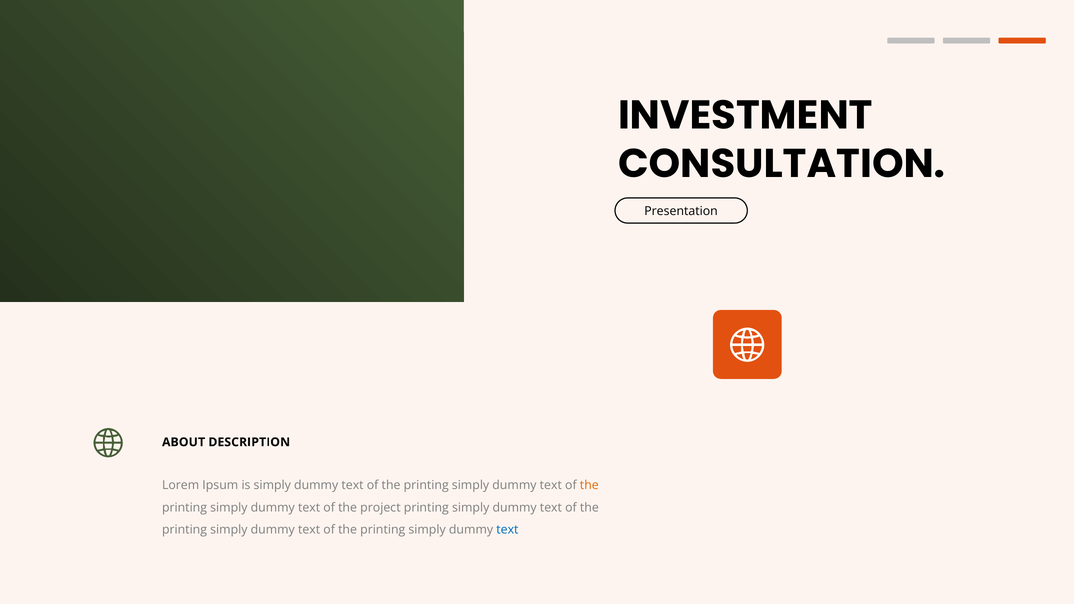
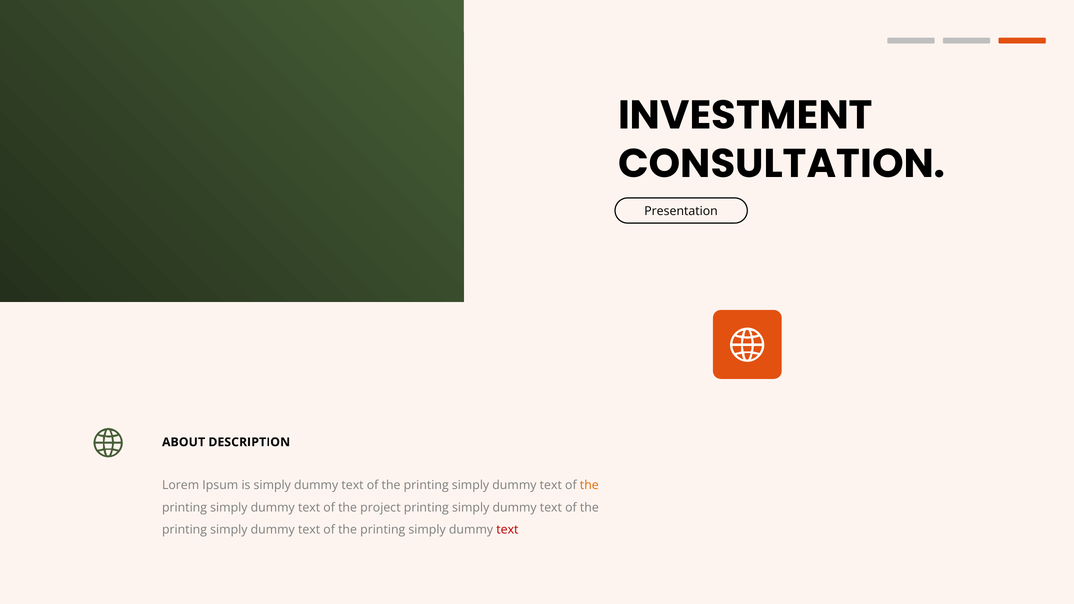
text colour: blue -> red (507, 530)
